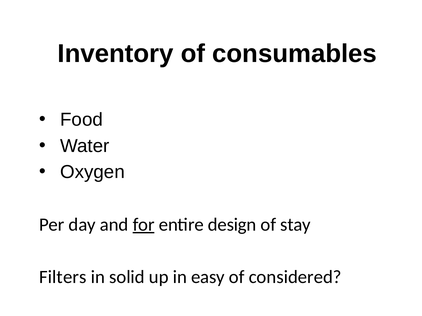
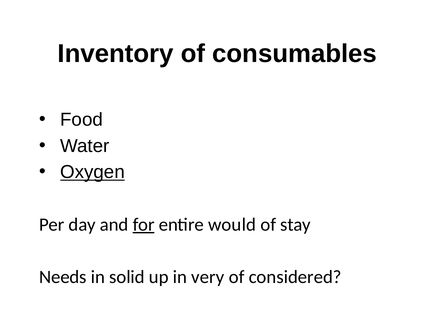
Oxygen underline: none -> present (93, 172)
design: design -> would (232, 225)
Filters: Filters -> Needs (63, 277)
easy: easy -> very (208, 277)
